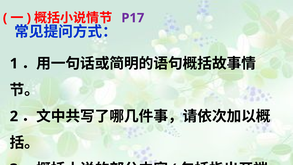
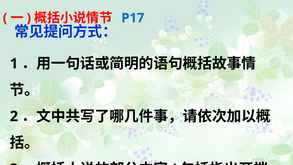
P17 colour: purple -> blue (133, 18)
